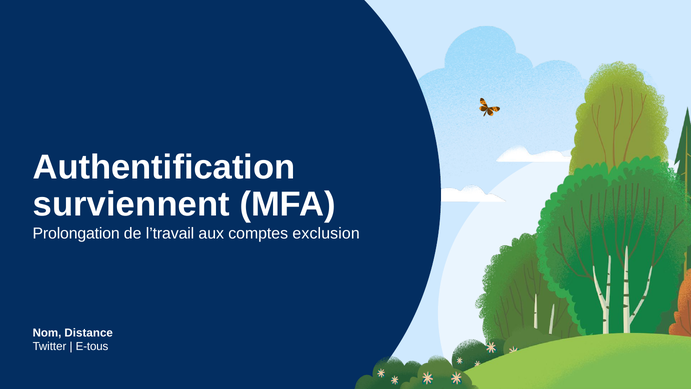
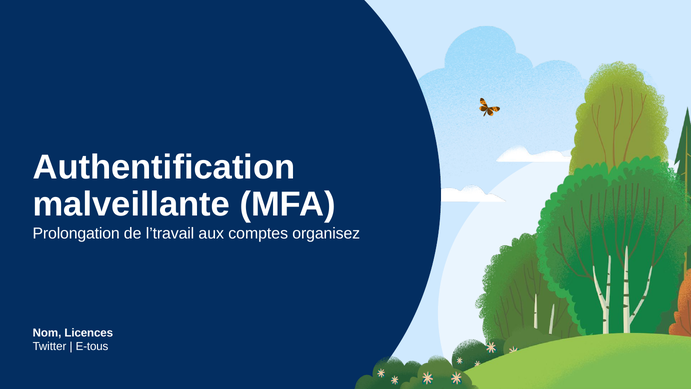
surviennent: surviennent -> malveillante (131, 204)
exclusion: exclusion -> organisez (326, 234)
Distance: Distance -> Licences (89, 333)
